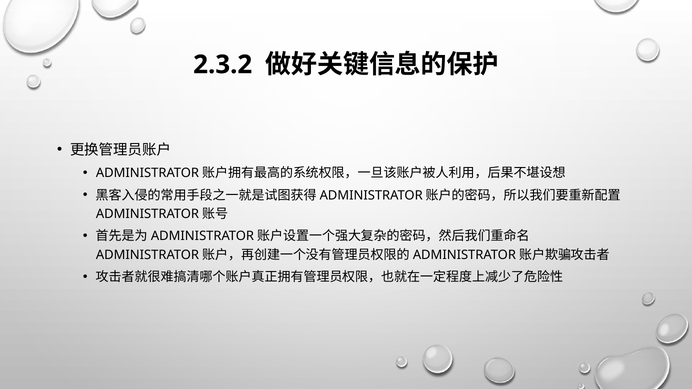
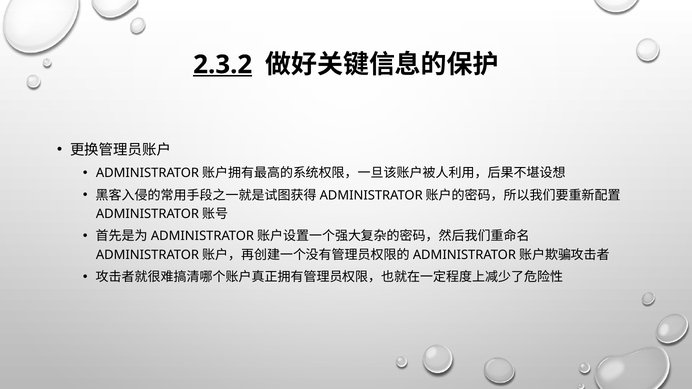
2.3.2 underline: none -> present (223, 65)
